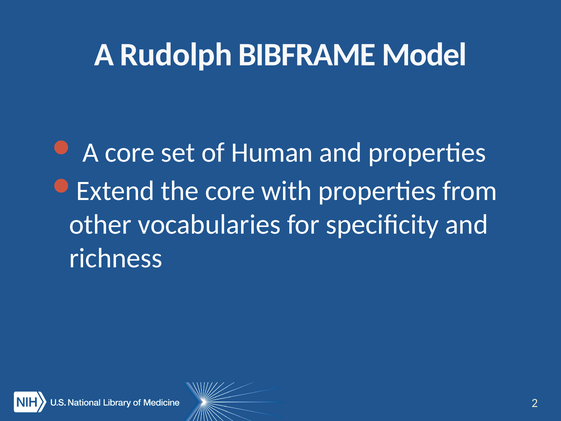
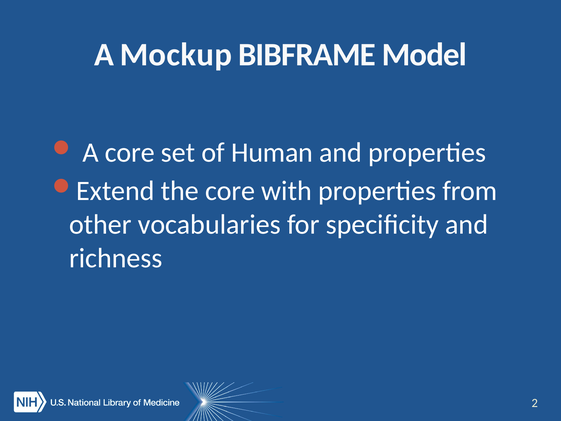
Rudolph: Rudolph -> Mockup (176, 55)
